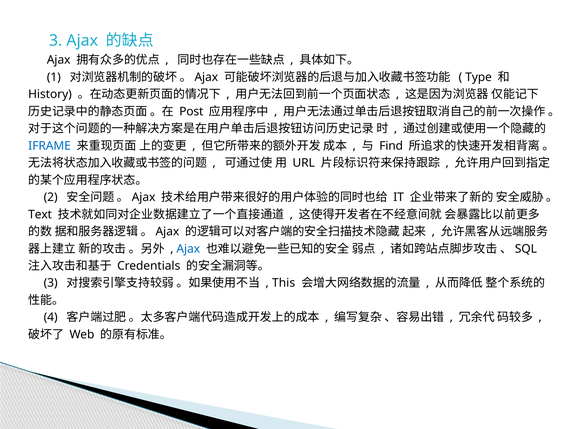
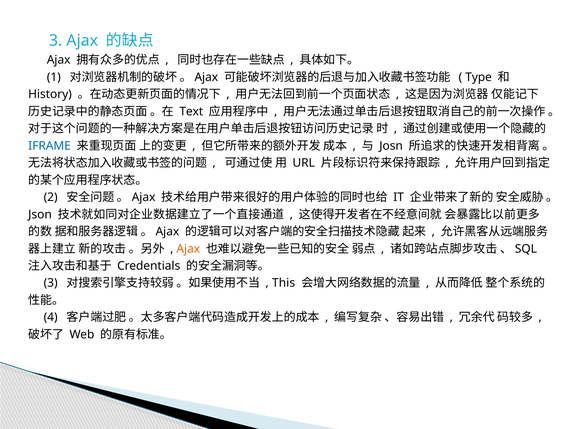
Post: Post -> Text (191, 111)
Find: Find -> Josn (391, 146)
Text: Text -> Json (40, 214)
Ajax colour: blue -> orange (188, 249)
